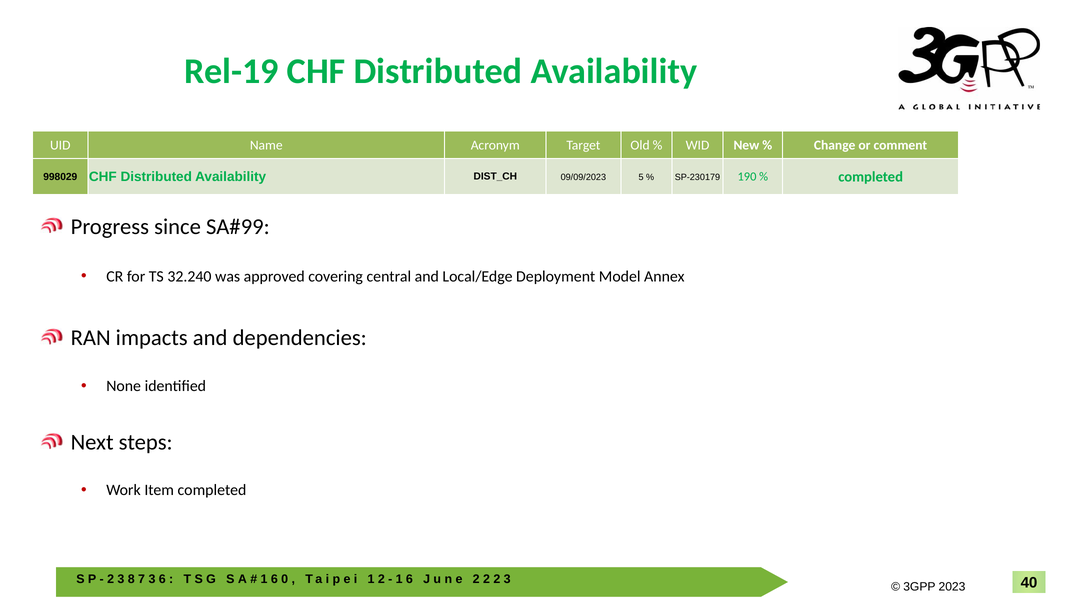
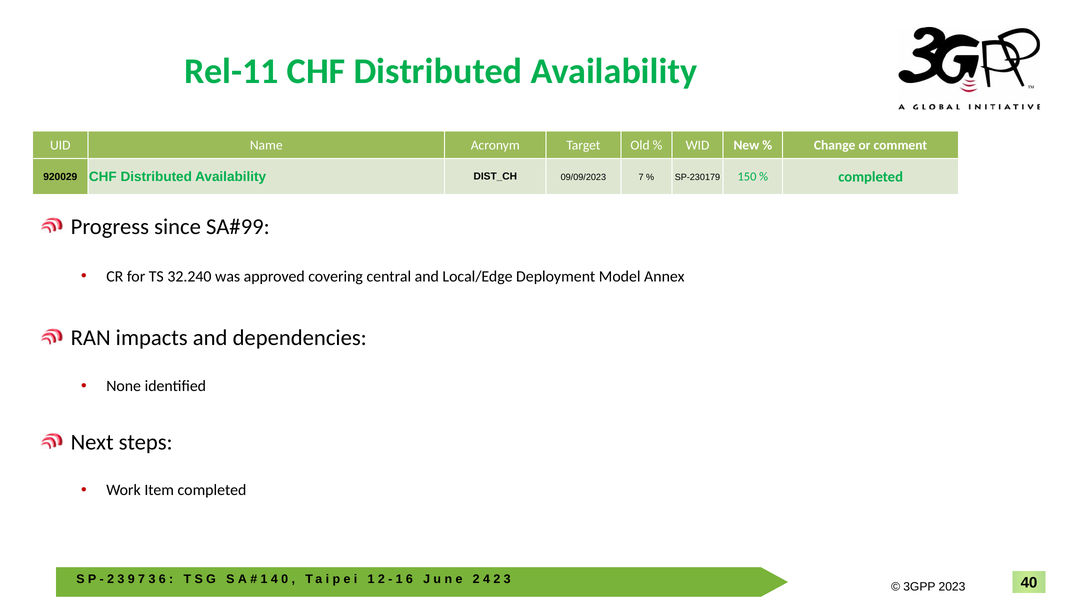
Rel-19: Rel-19 -> Rel-11 (231, 72)
998029: 998029 -> 920029 (60, 177)
09/09/2023 5: 5 -> 7 (641, 177)
190: 190 -> 150 (747, 177)
8: 8 -> 9 (131, 580)
6: 6 -> 4 (274, 580)
2: 2 -> 4 (487, 580)
